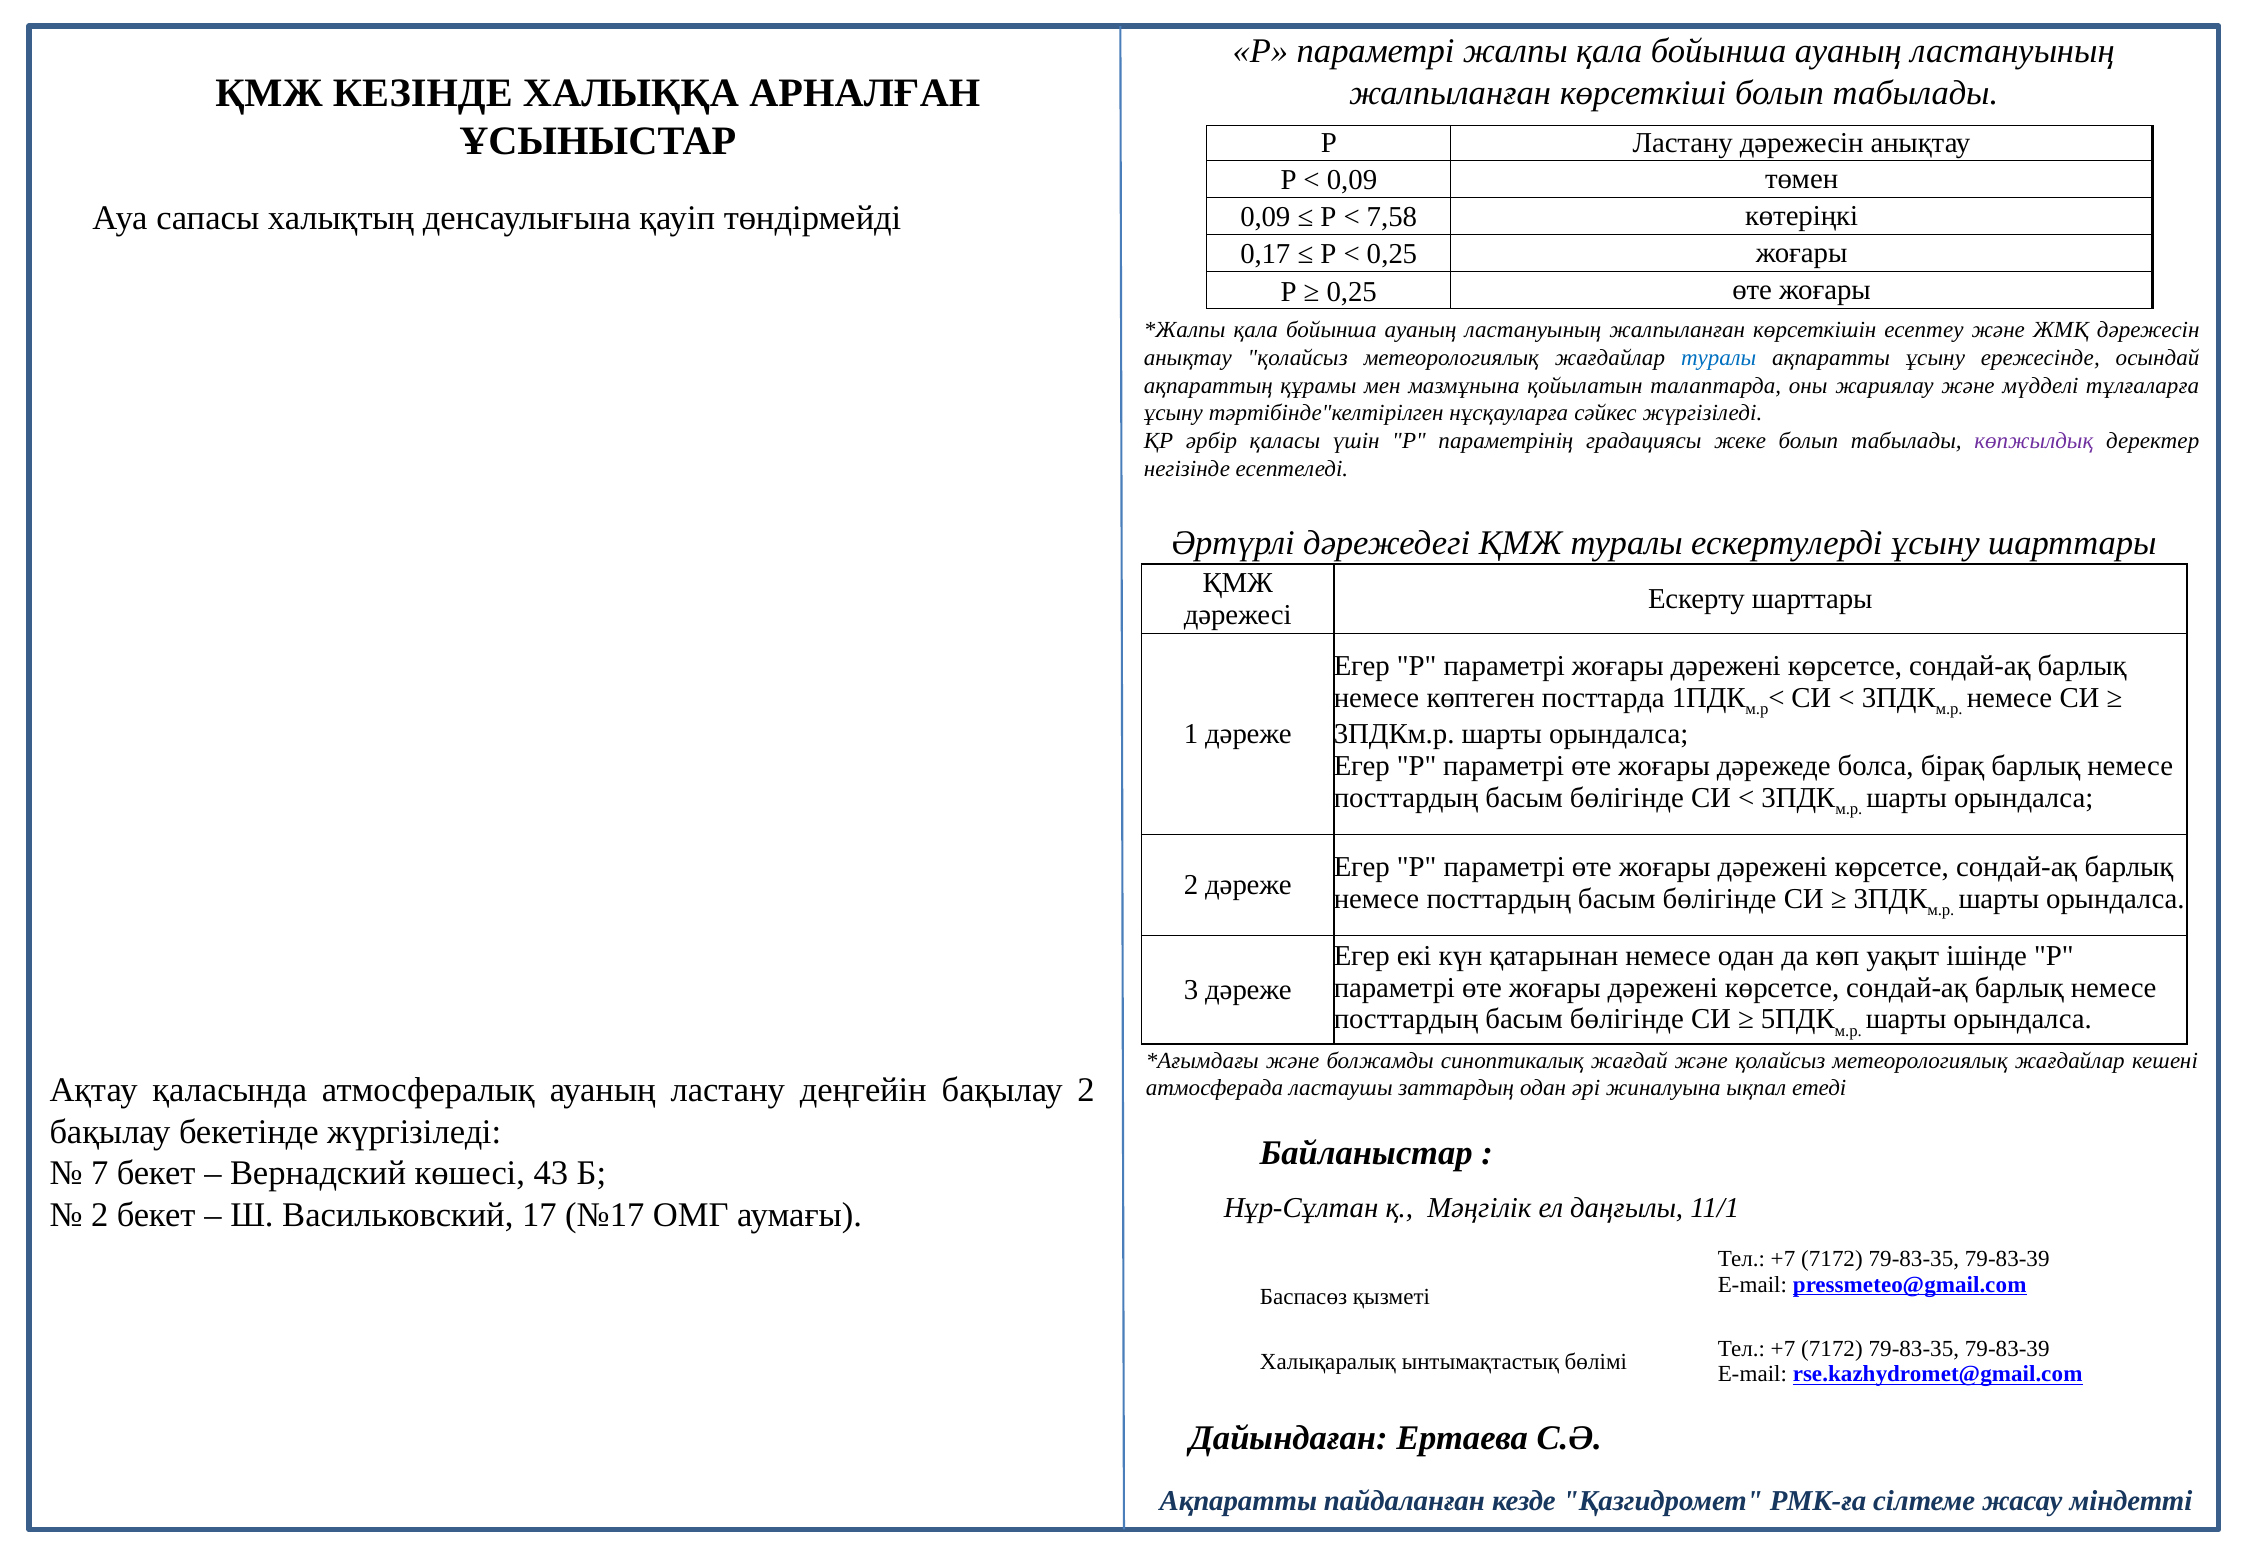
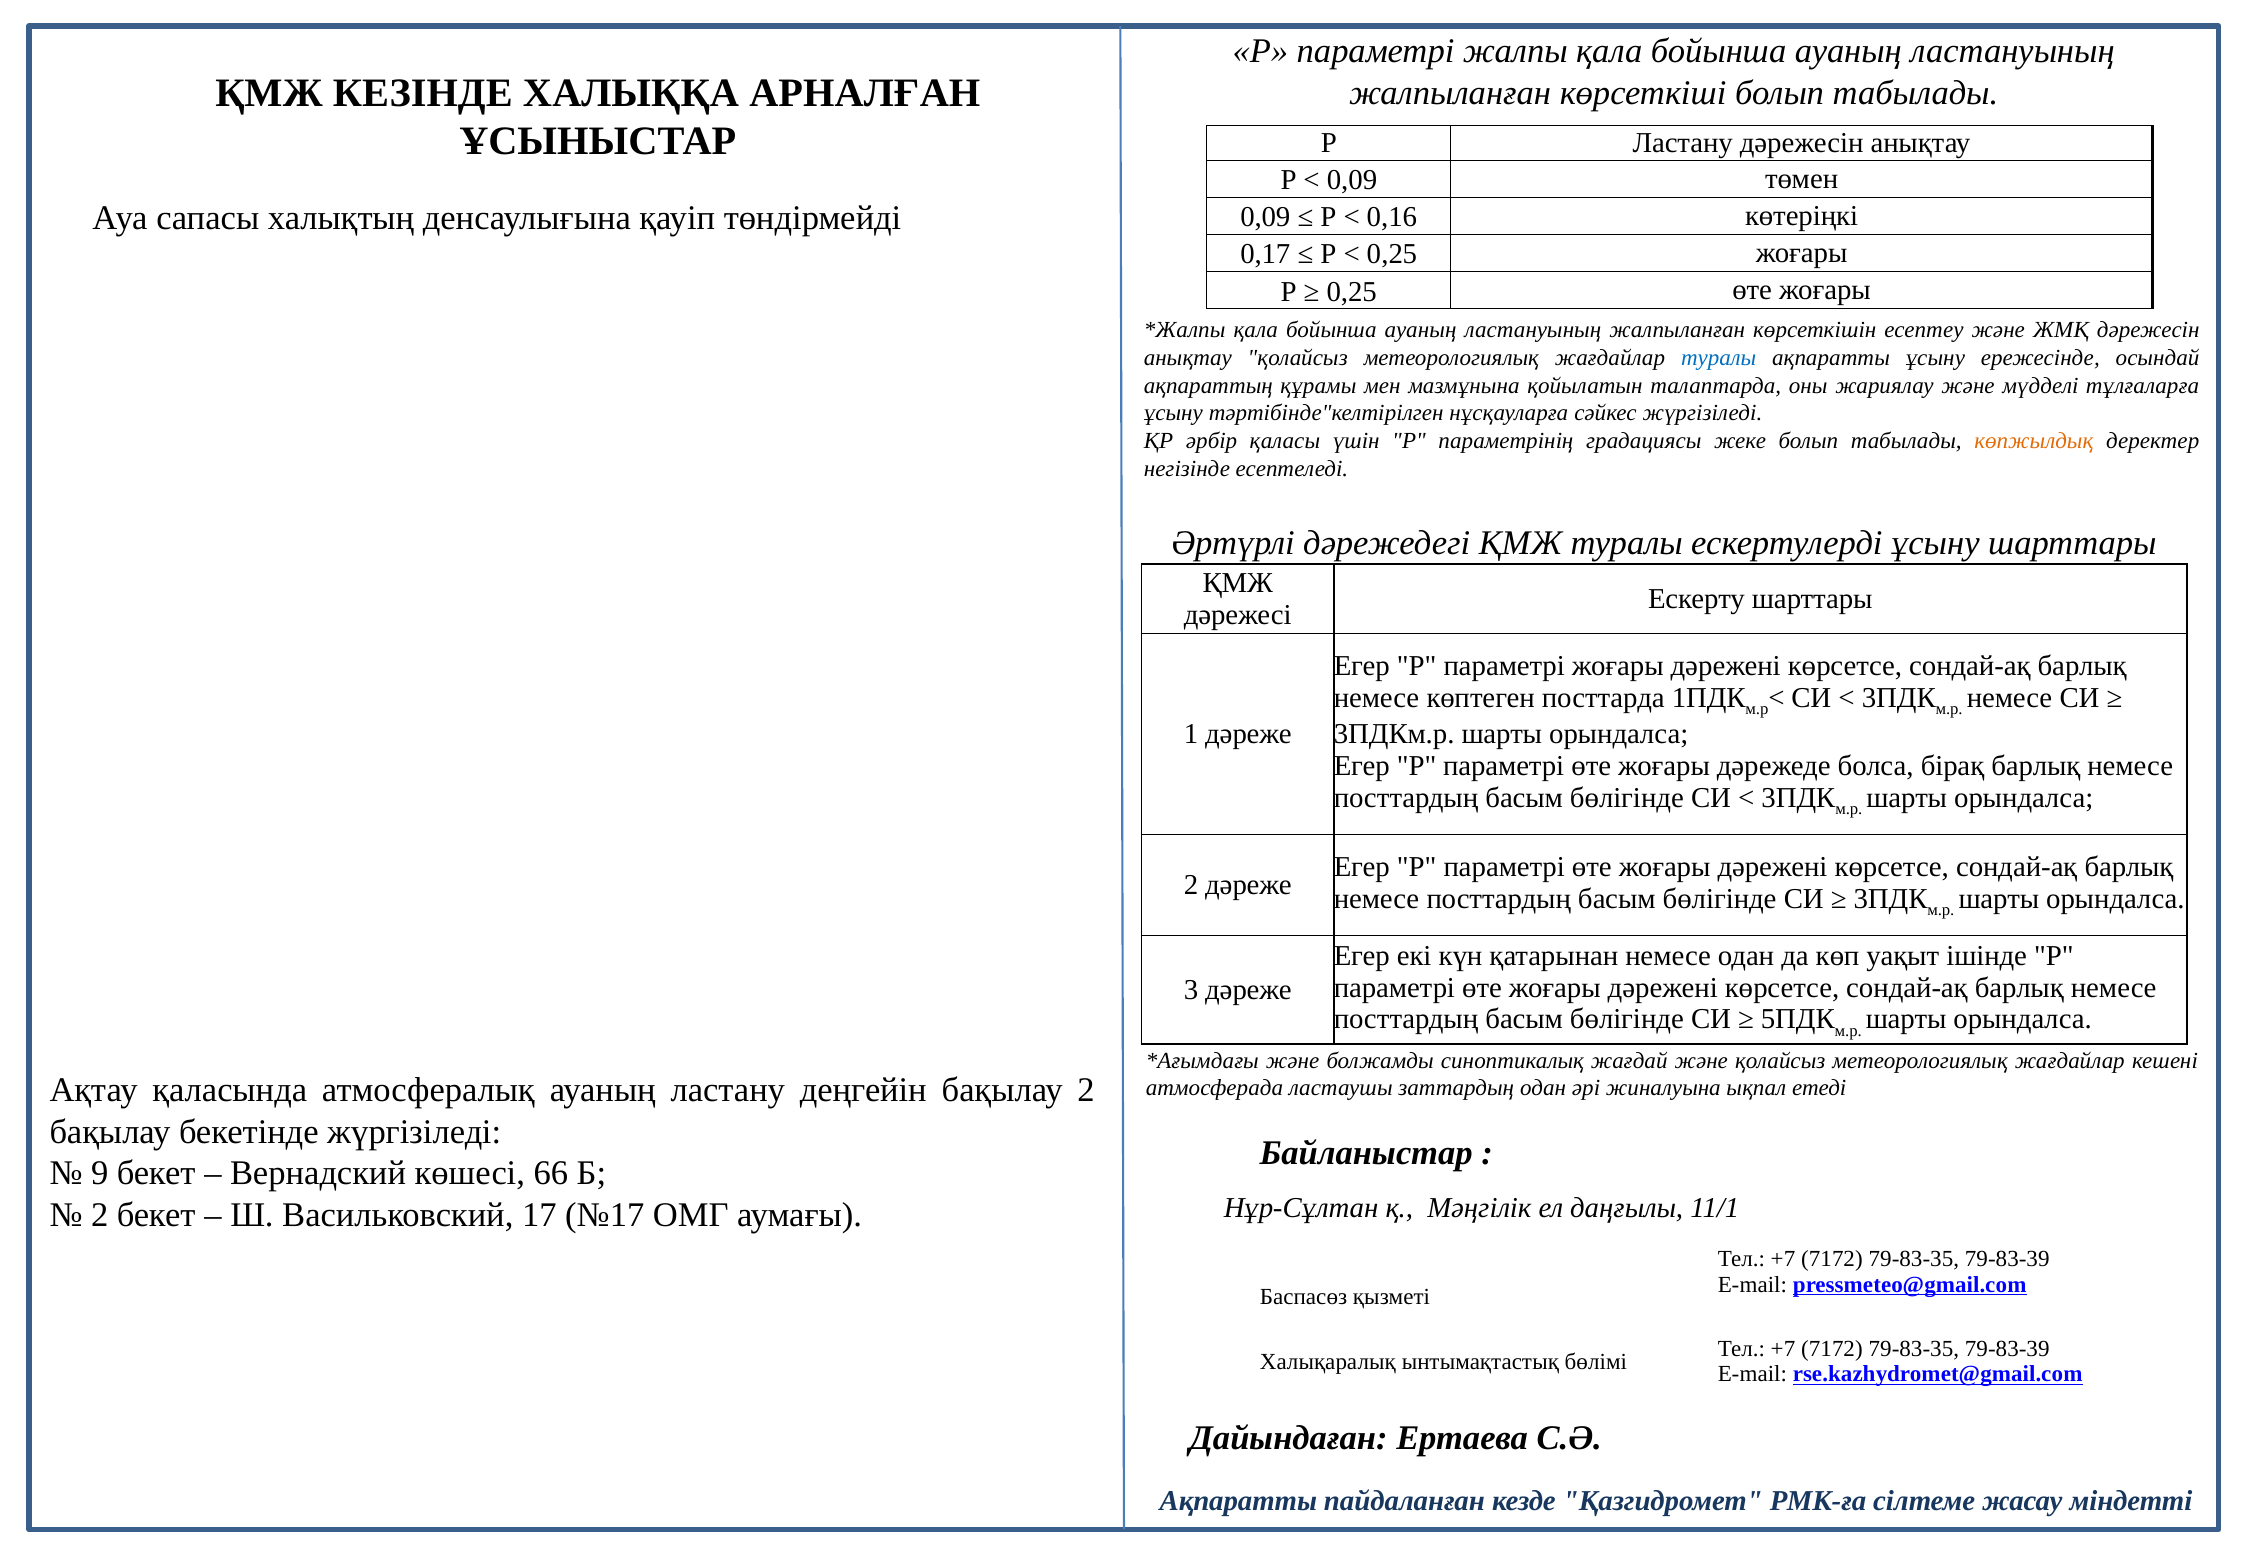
7,58: 7,58 -> 0,16 (1392, 217)
көпжылдық colour: purple -> orange (2034, 441)
7: 7 -> 9 (100, 1174)
43: 43 -> 66 (551, 1174)
